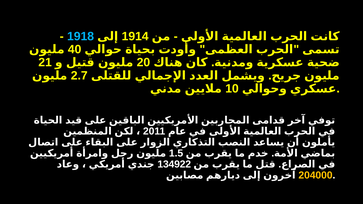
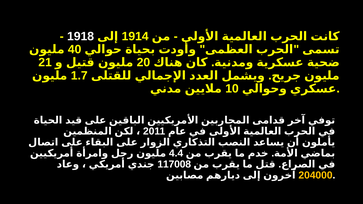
1918 colour: light blue -> white (81, 36)
2.7: 2.7 -> 1.7 (79, 76)
1.5: 1.5 -> 4.4 (176, 153)
134922: 134922 -> 117008 (174, 164)
